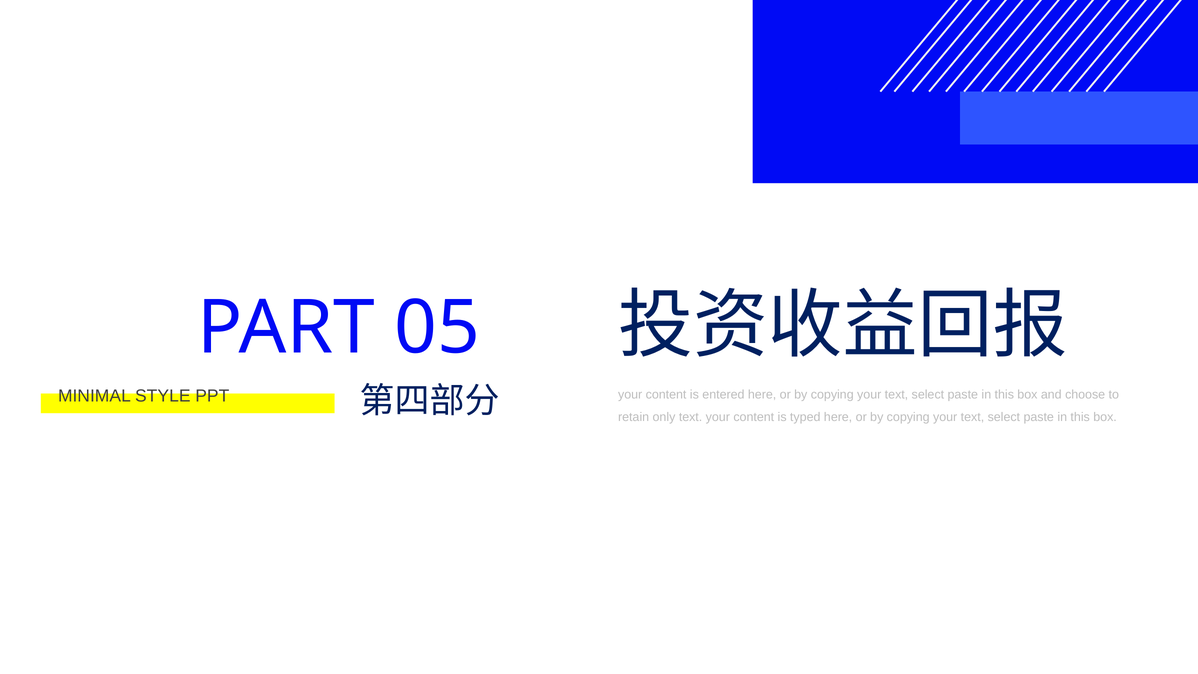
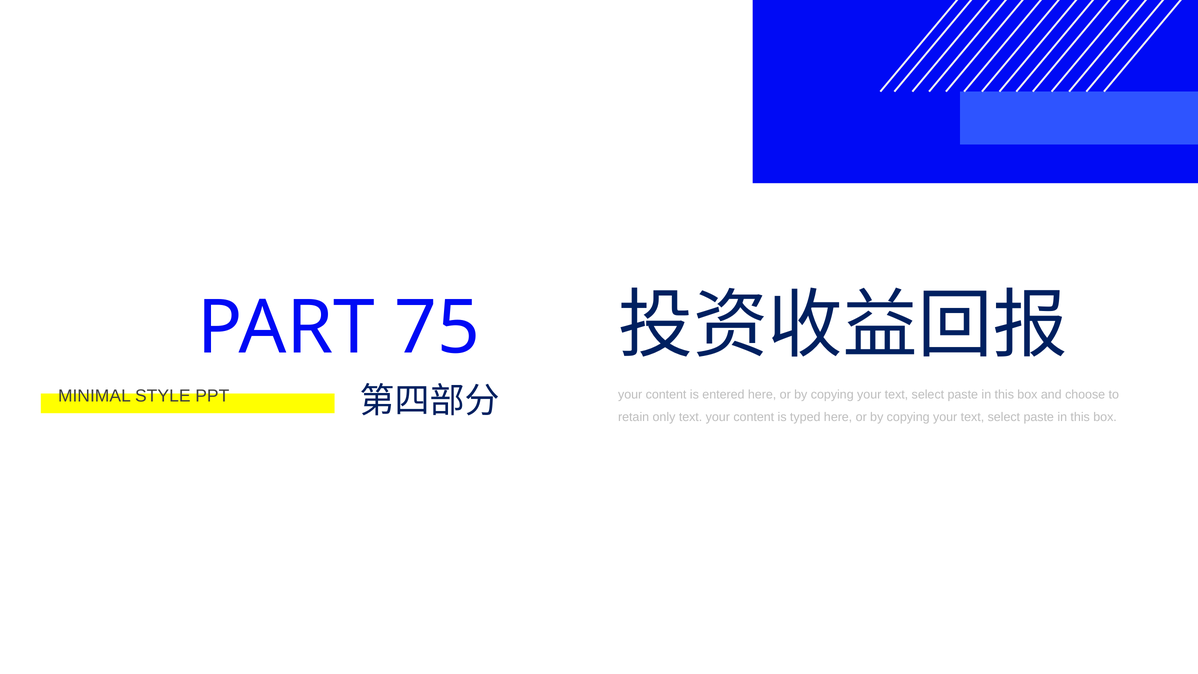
05: 05 -> 75 (437, 328)
